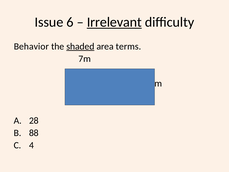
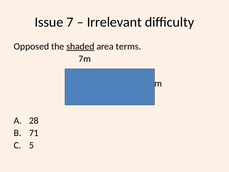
6: 6 -> 7 (70, 22)
Irrelevant underline: present -> none (114, 22)
Behavior: Behavior -> Opposed (31, 46)
88: 88 -> 71 (34, 133)
4: 4 -> 5 (31, 145)
